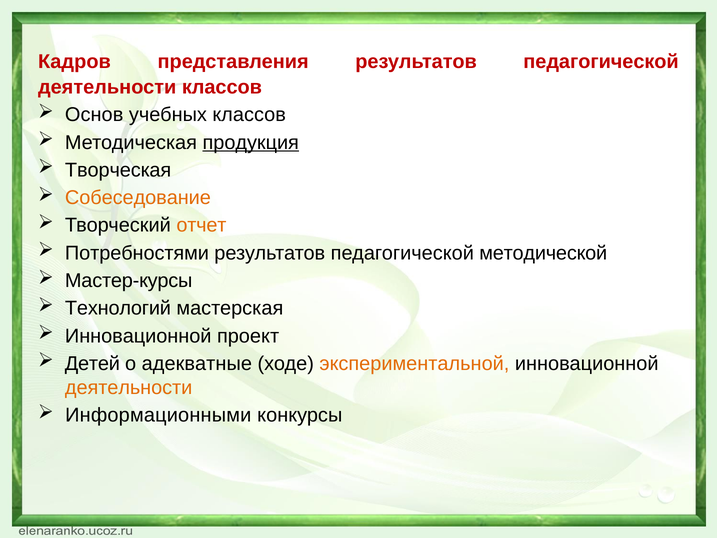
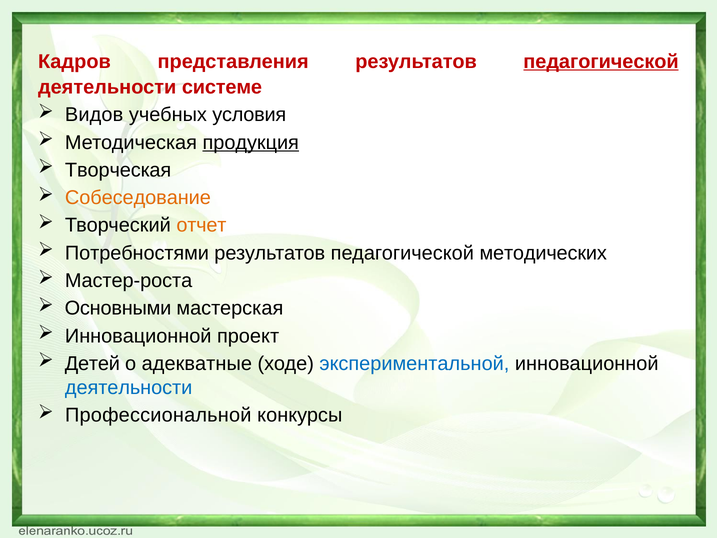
педагогической underline: none -> present (601, 62)
деятельности классов: классов -> системе (222, 87)
Основ: Основ -> Видов (94, 115)
учебных классов: классов -> условия (249, 115)
методической: методической -> методических (543, 253)
Мастер-курсы: Мастер-курсы -> Мастер-роста (129, 281)
Технологий: Технологий -> Основными (118, 308)
экспериментальной colour: orange -> blue (414, 363)
деятельности colour: orange -> blue (129, 387)
Информационными: Информационными -> Профессиональной (158, 415)
